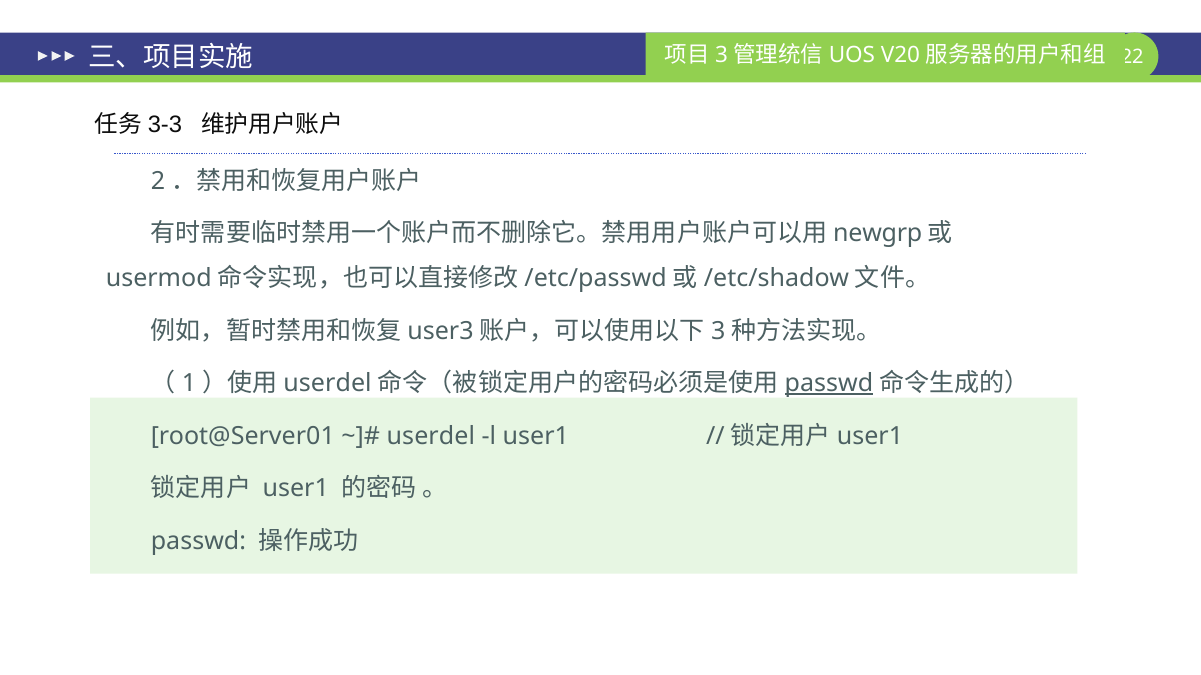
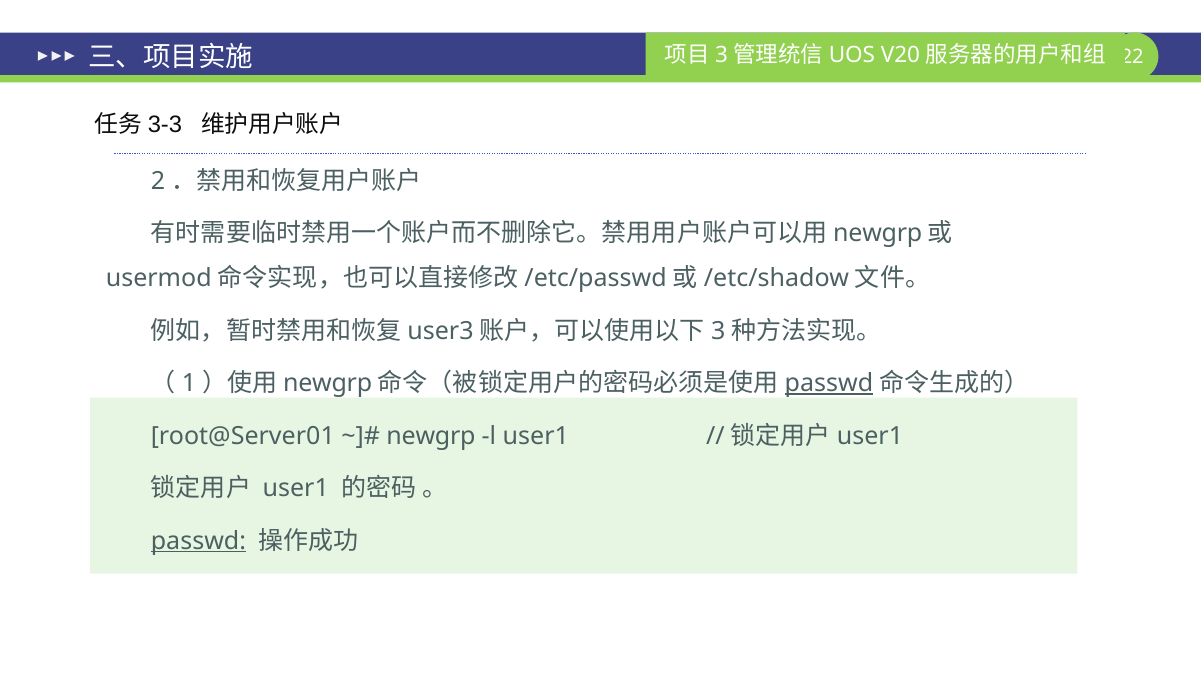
userdel: userdel -> newgrp (328, 384)
userdel: userdel -> newgrp (431, 436)
passwd underline: none -> present (198, 541)
